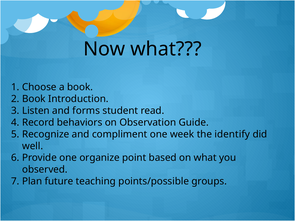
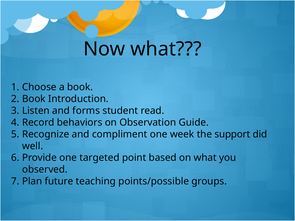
identify: identify -> support (232, 134)
organize: organize -> targeted (99, 158)
